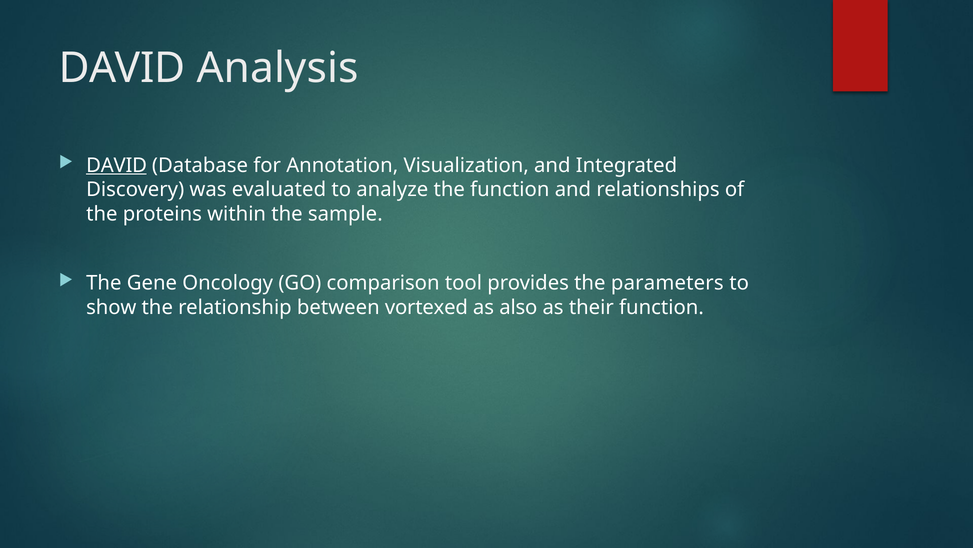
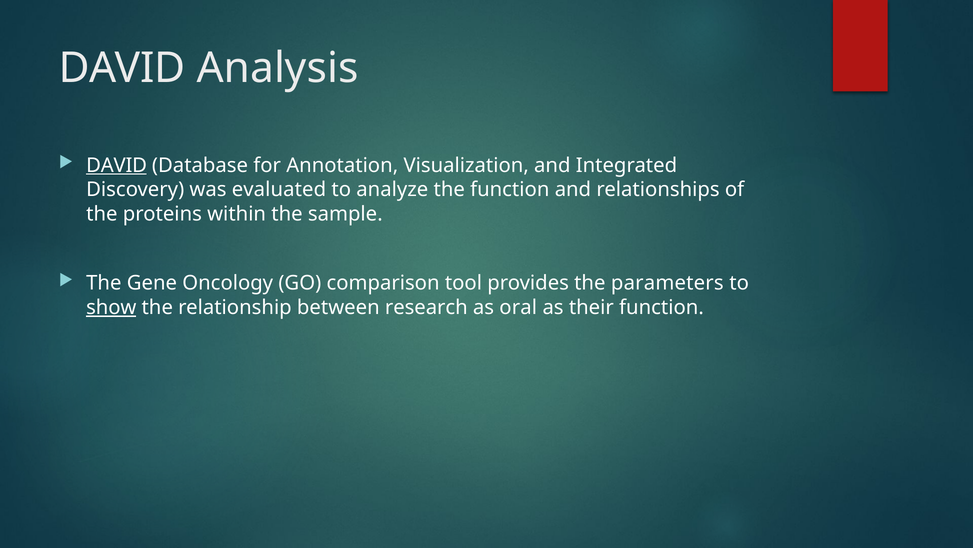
show underline: none -> present (111, 307)
vortexed: vortexed -> research (426, 307)
also: also -> oral (518, 307)
